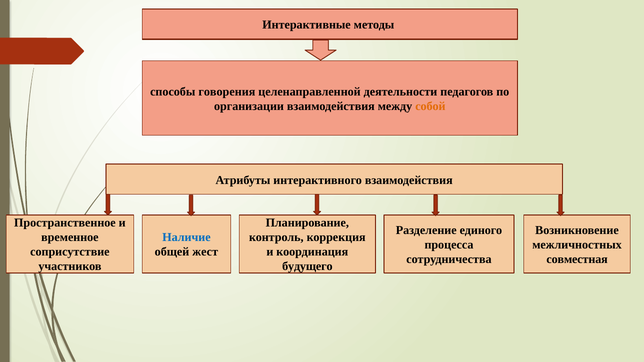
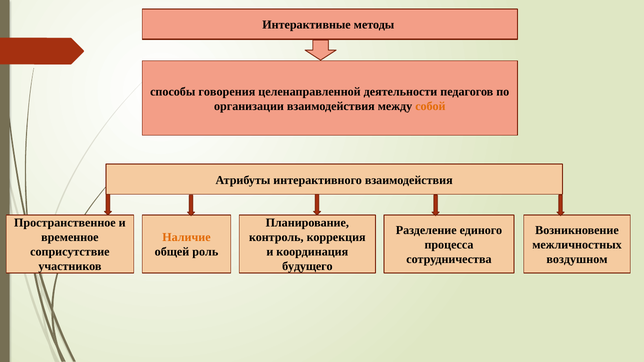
Наличие colour: blue -> orange (187, 238)
жест: жест -> роль (205, 252)
совместная: совместная -> воздушном (577, 259)
